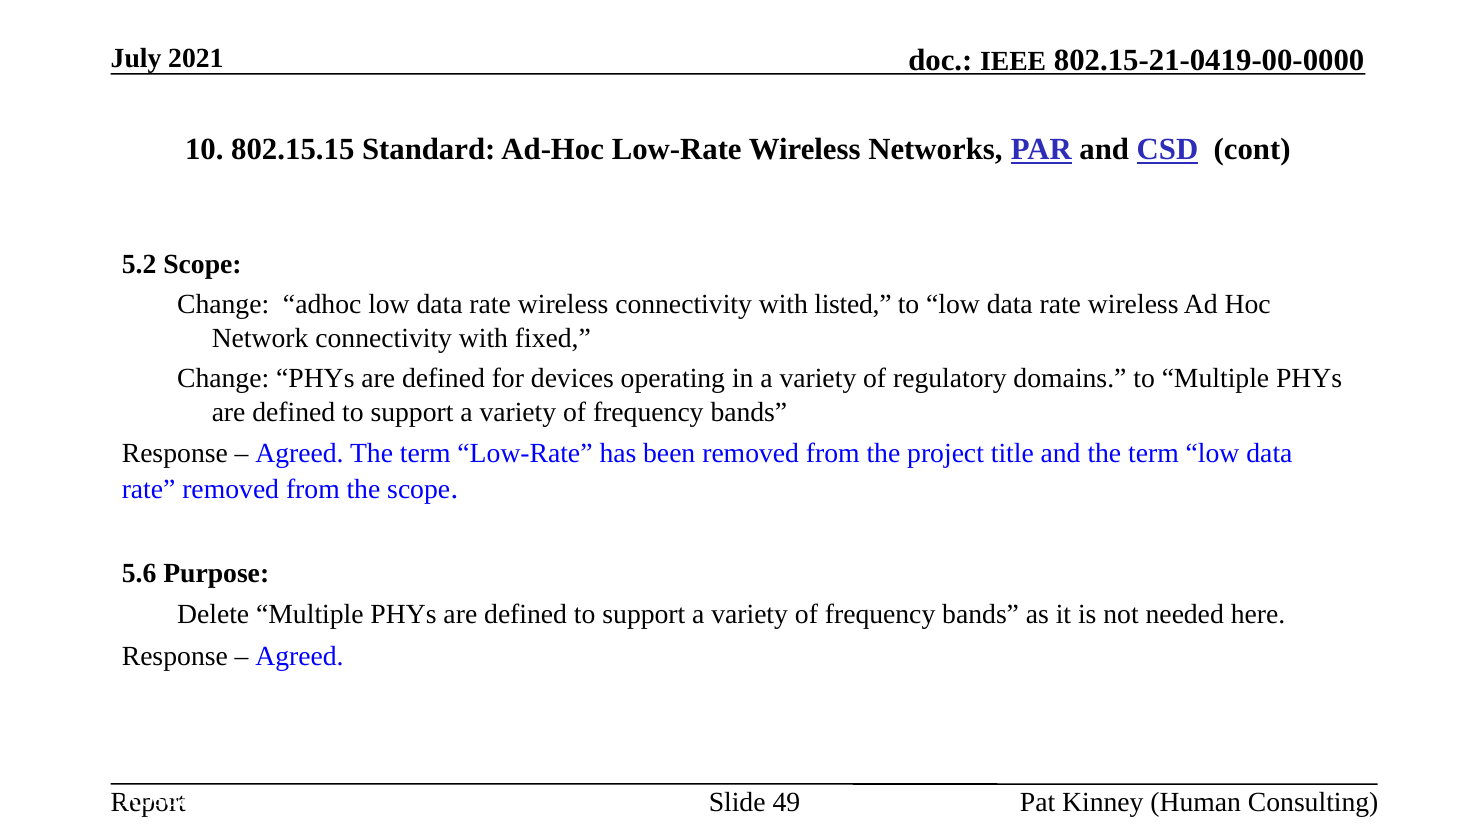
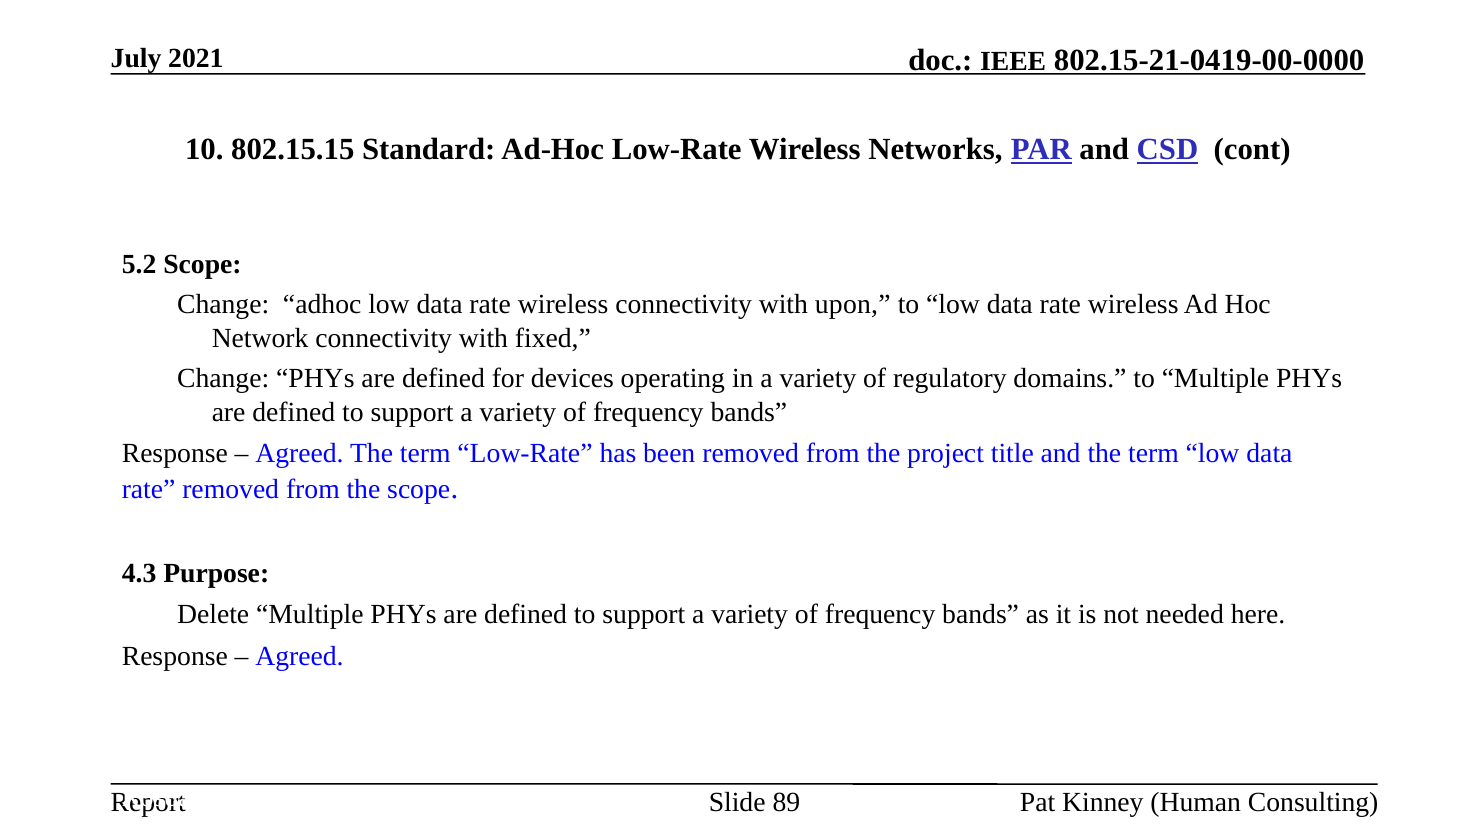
listed: listed -> upon (853, 305)
5.6: 5.6 -> 4.3 (139, 573)
49: 49 -> 89 (786, 802)
